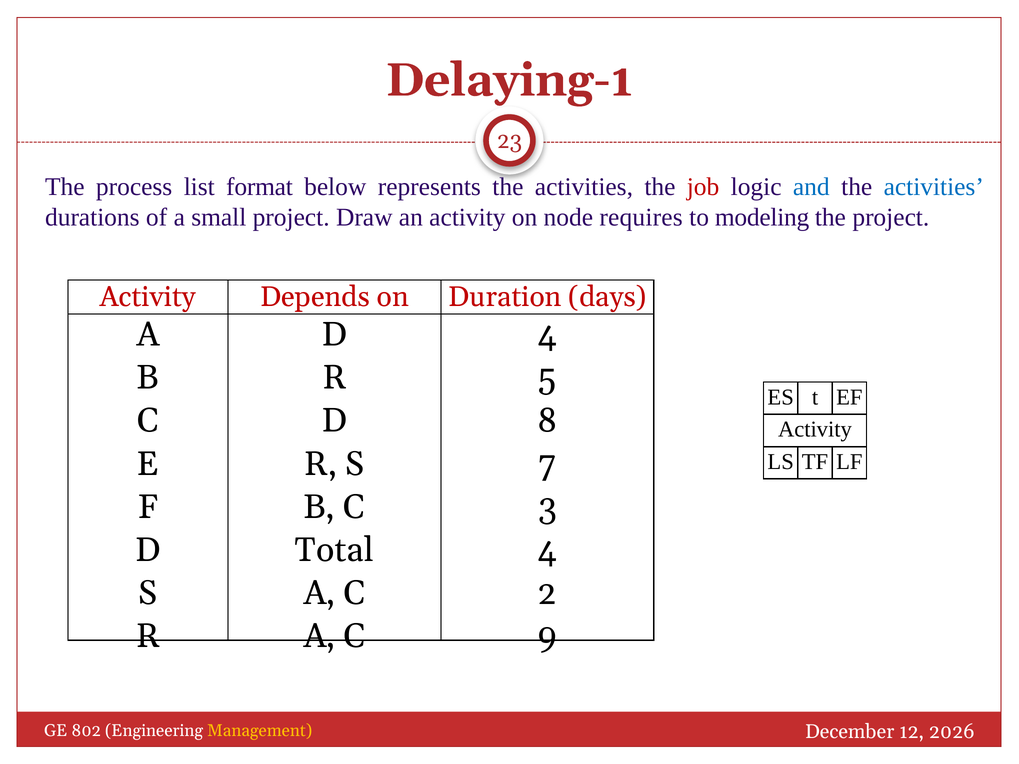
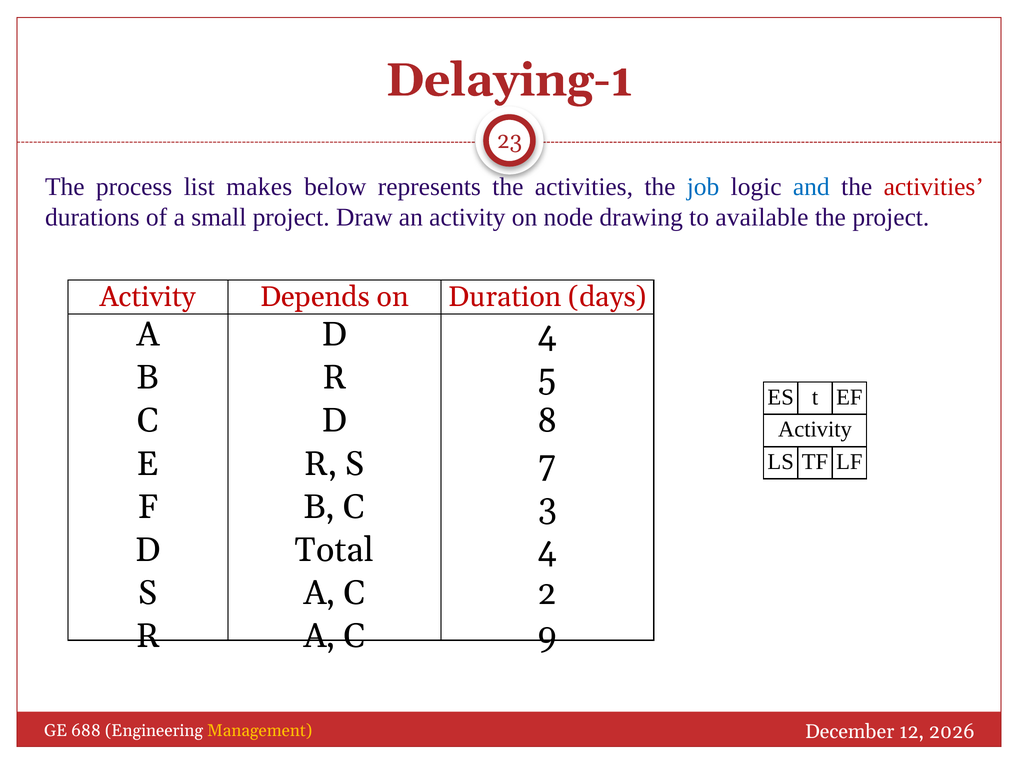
format: format -> makes (259, 187)
job colour: red -> blue (703, 187)
activities colour: blue -> red (934, 187)
requires: requires -> drawing (641, 217)
modeling: modeling -> available (762, 217)
802: 802 -> 688 (86, 731)
